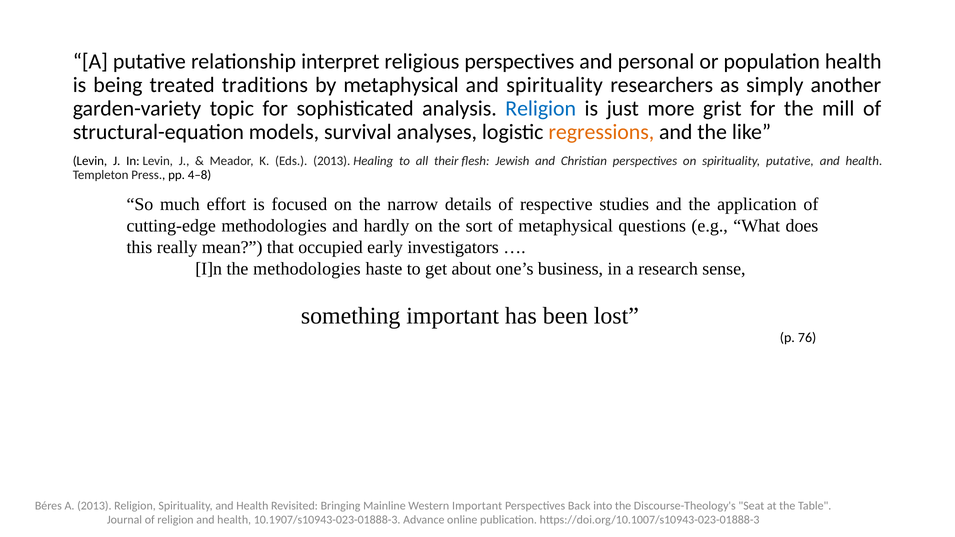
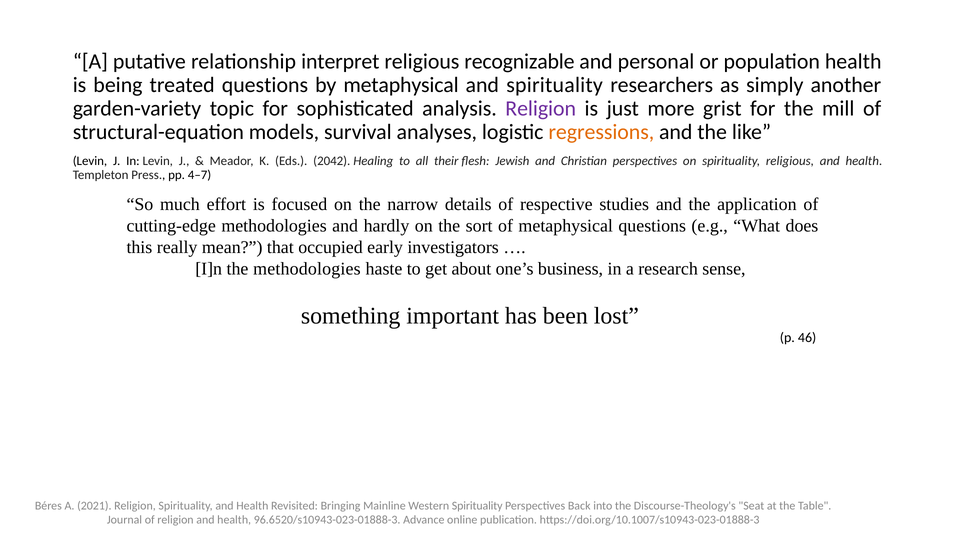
religious perspectives: perspectives -> recognizable (519, 61)
treated traditions: traditions -> questions (265, 85)
Religion colour: blue -> purple (541, 109)
Eds 2013: 2013 -> 2042 (332, 161)
spirituality putative: putative -> religious (790, 161)
4–8: 4–8 -> 4–7 (200, 175)
76: 76 -> 46 (807, 338)
A 2013: 2013 -> 2021 (94, 506)
Western Important: Important -> Spirituality (477, 506)
10.1907/s10943-023-01888-3: 10.1907/s10943-023-01888-3 -> 96.6520/s10943-023-01888-3 (327, 520)
